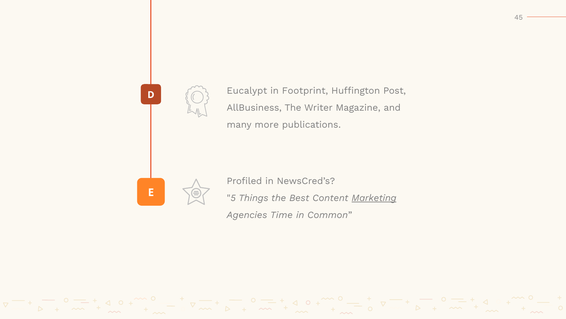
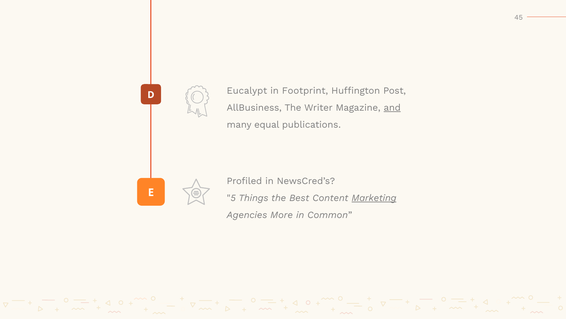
and underline: none -> present (392, 107)
more: more -> equal (267, 124)
Time: Time -> More (282, 214)
